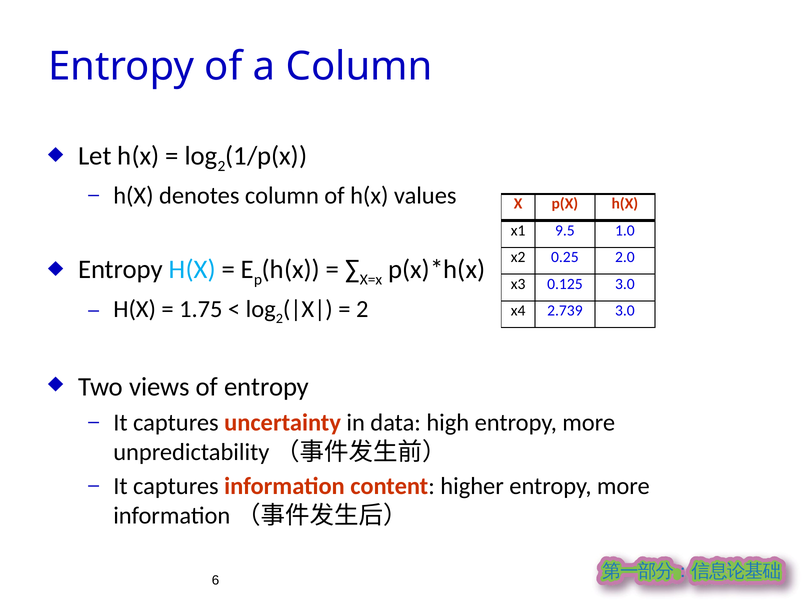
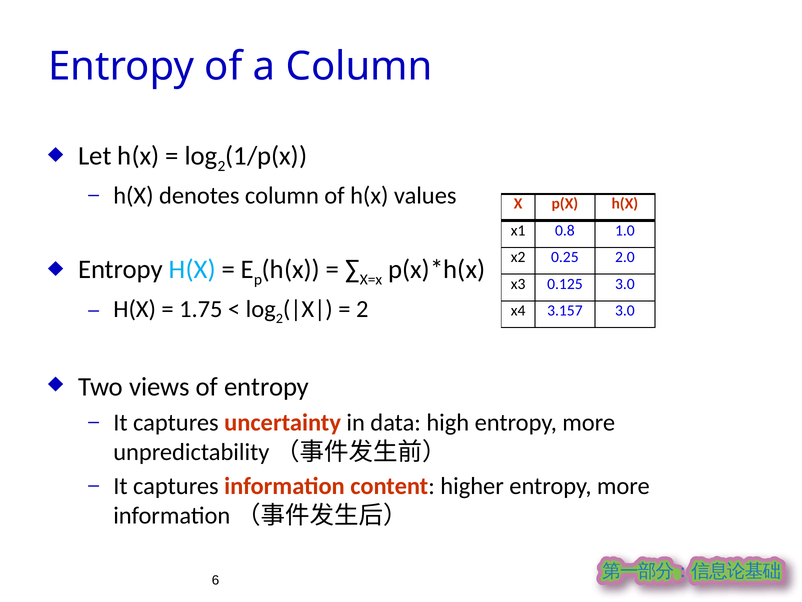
9.5: 9.5 -> 0.8 (565, 230)
2.739: 2.739 -> 3.157 (565, 310)
